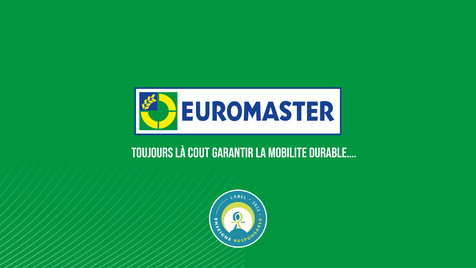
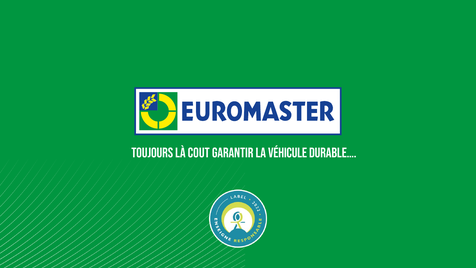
MOBILITE: MOBILITE -> VÉHICULE (288, 153)
